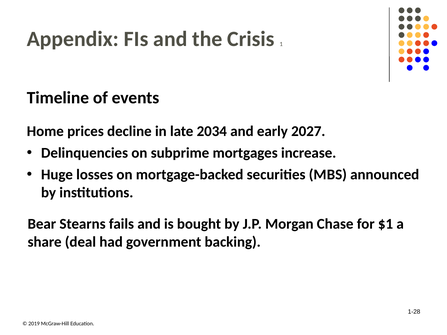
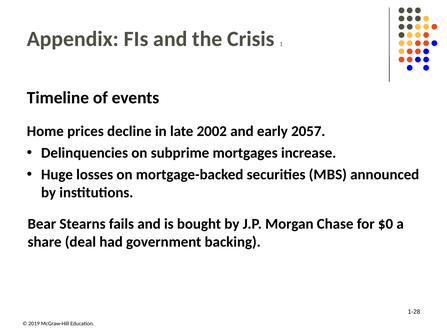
2034: 2034 -> 2002 (212, 131)
2027: 2027 -> 2057 (308, 131)
$1: $1 -> $0 (386, 224)
